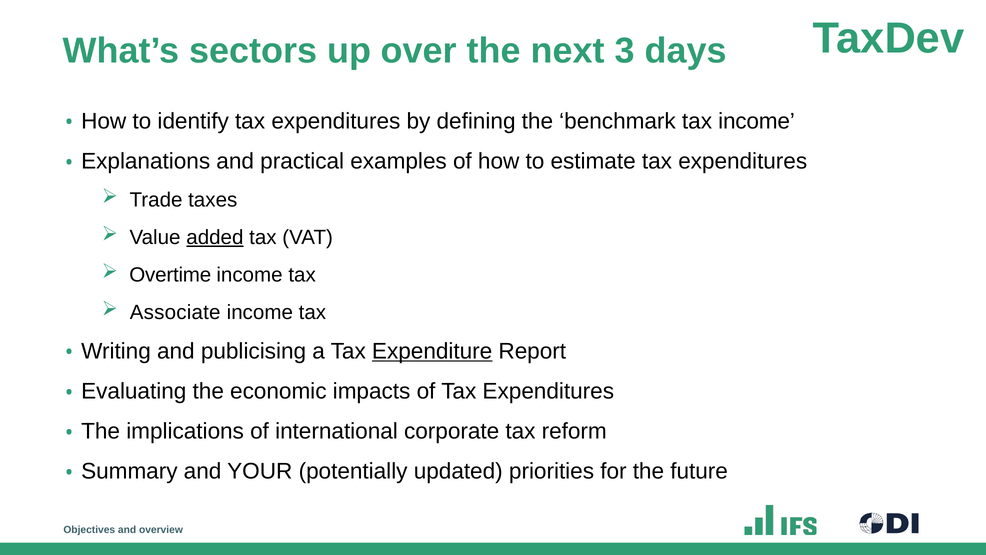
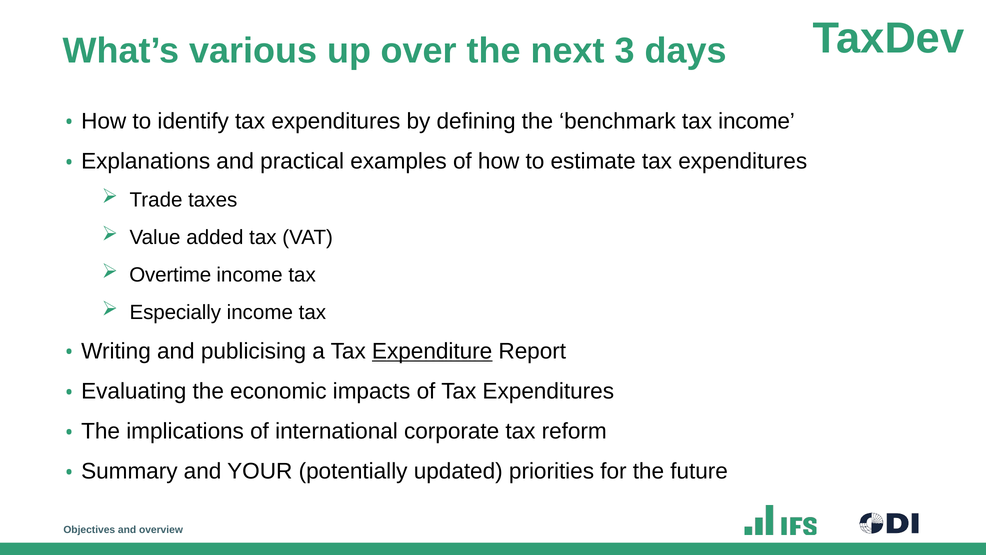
sectors: sectors -> various (253, 51)
added underline: present -> none (215, 237)
Associate: Associate -> Especially (175, 312)
